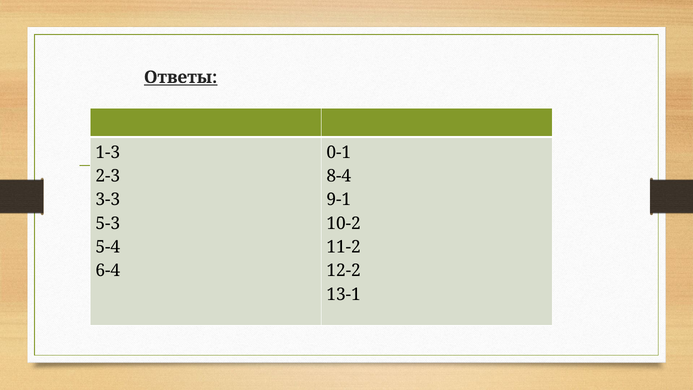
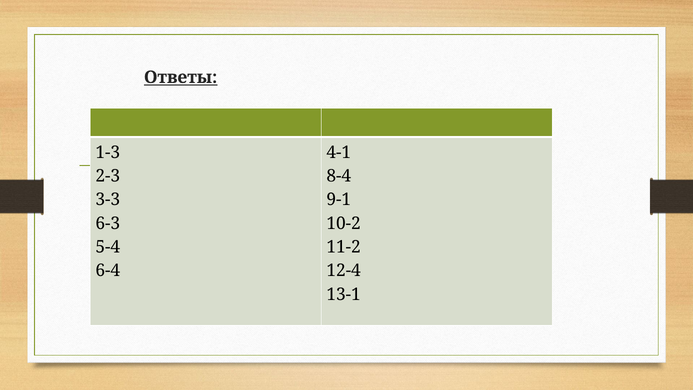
0-1: 0-1 -> 4-1 (339, 152)
5-3: 5-3 -> 6-3 (108, 223)
12-2: 12-2 -> 12-4 (344, 271)
